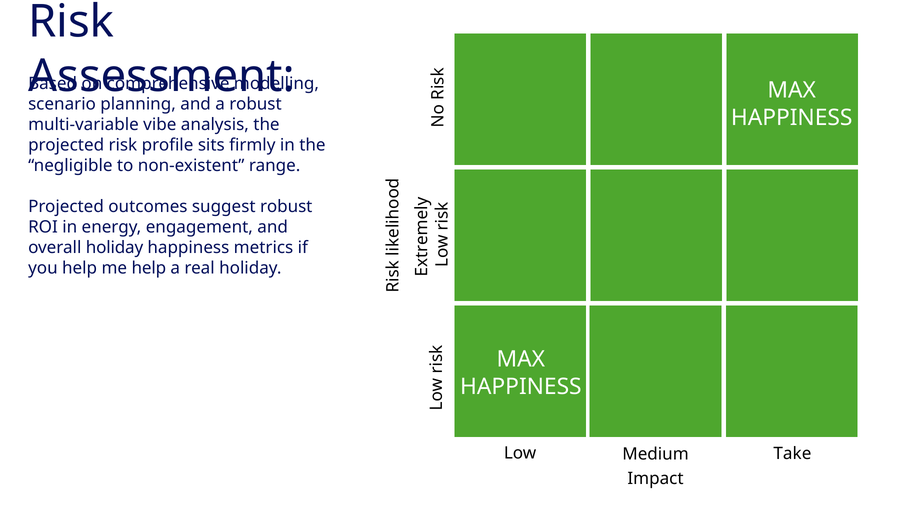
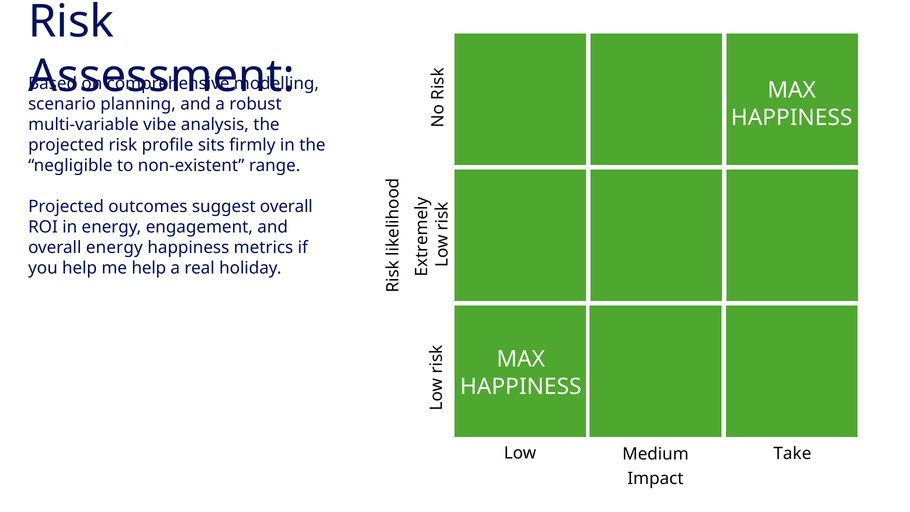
suggest robust: robust -> overall (286, 206)
overall holiday: holiday -> energy (114, 247)
